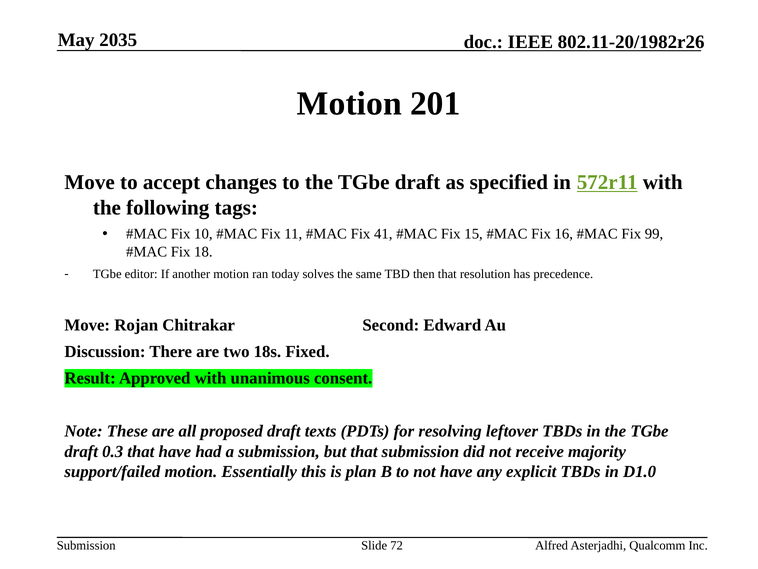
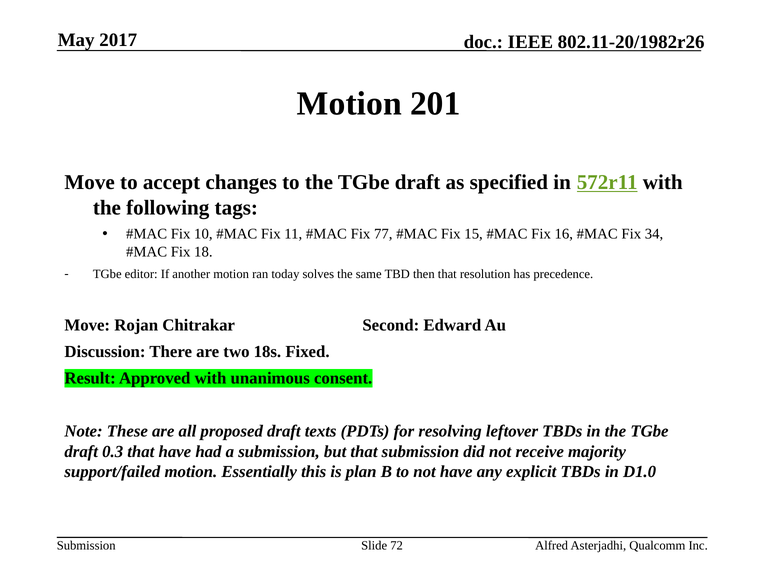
2035: 2035 -> 2017 (118, 40)
41: 41 -> 77 (383, 234)
99: 99 -> 34 (654, 234)
